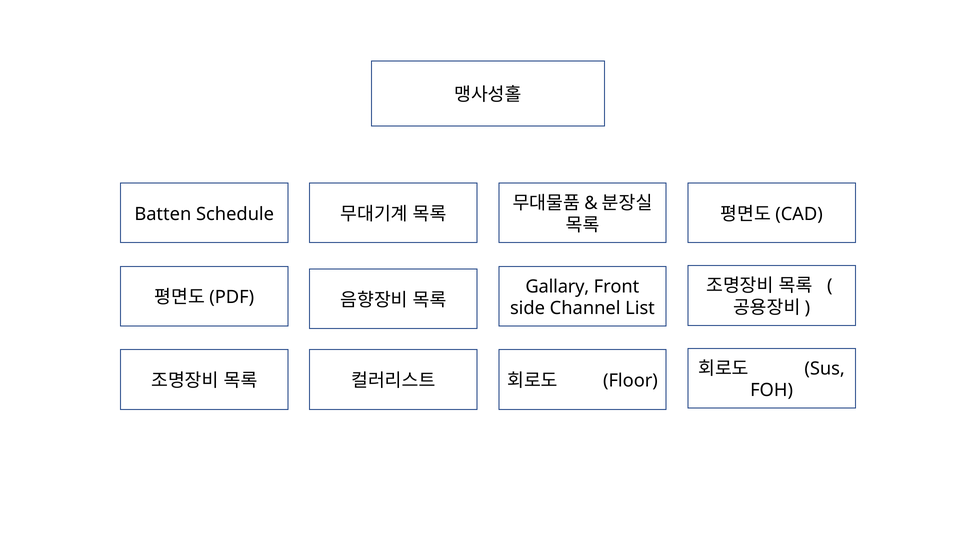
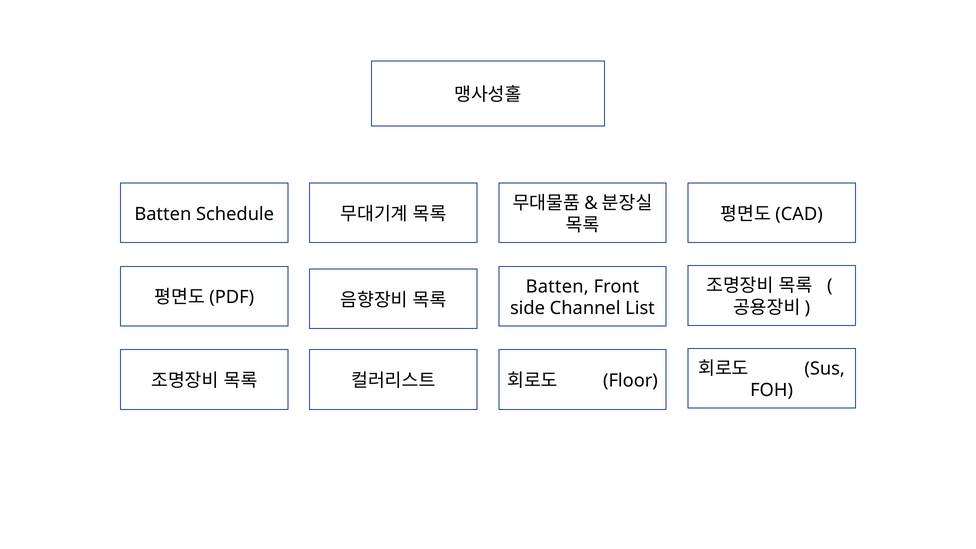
Gallary: Gallary -> Batten (557, 286)
